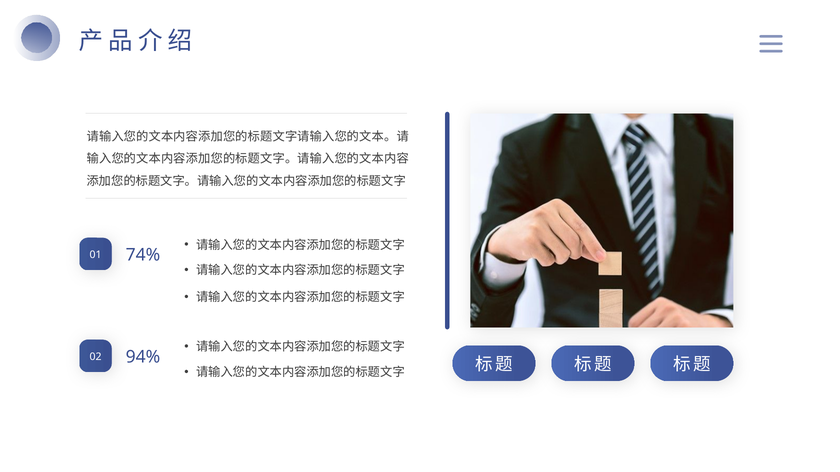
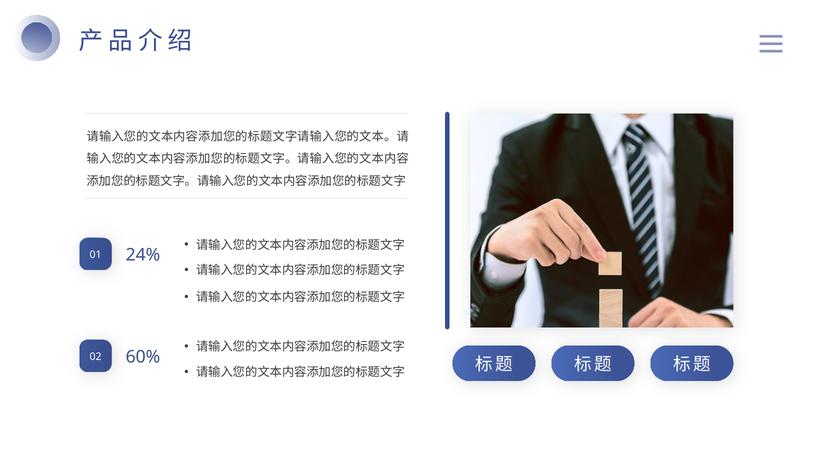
74%: 74% -> 24% (143, 255)
94%: 94% -> 60% (143, 357)
